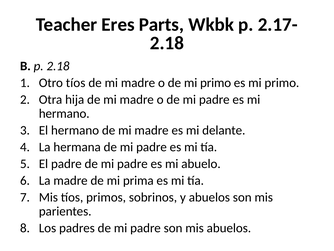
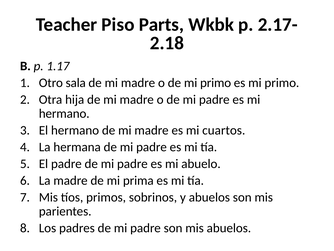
Eres: Eres -> Piso (118, 25)
p 2.18: 2.18 -> 1.17 (58, 66)
Otro tíos: tíos -> sala (76, 83)
delante: delante -> cuartos (224, 130)
